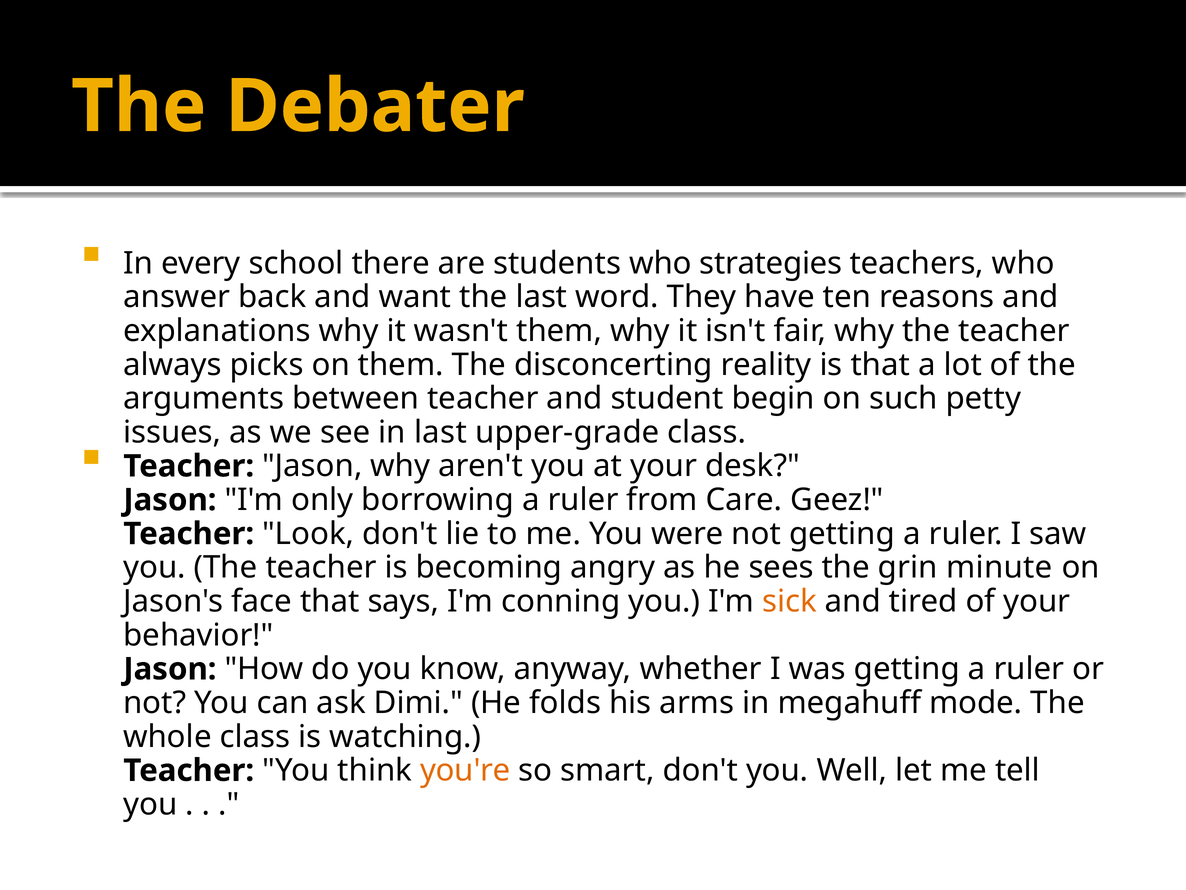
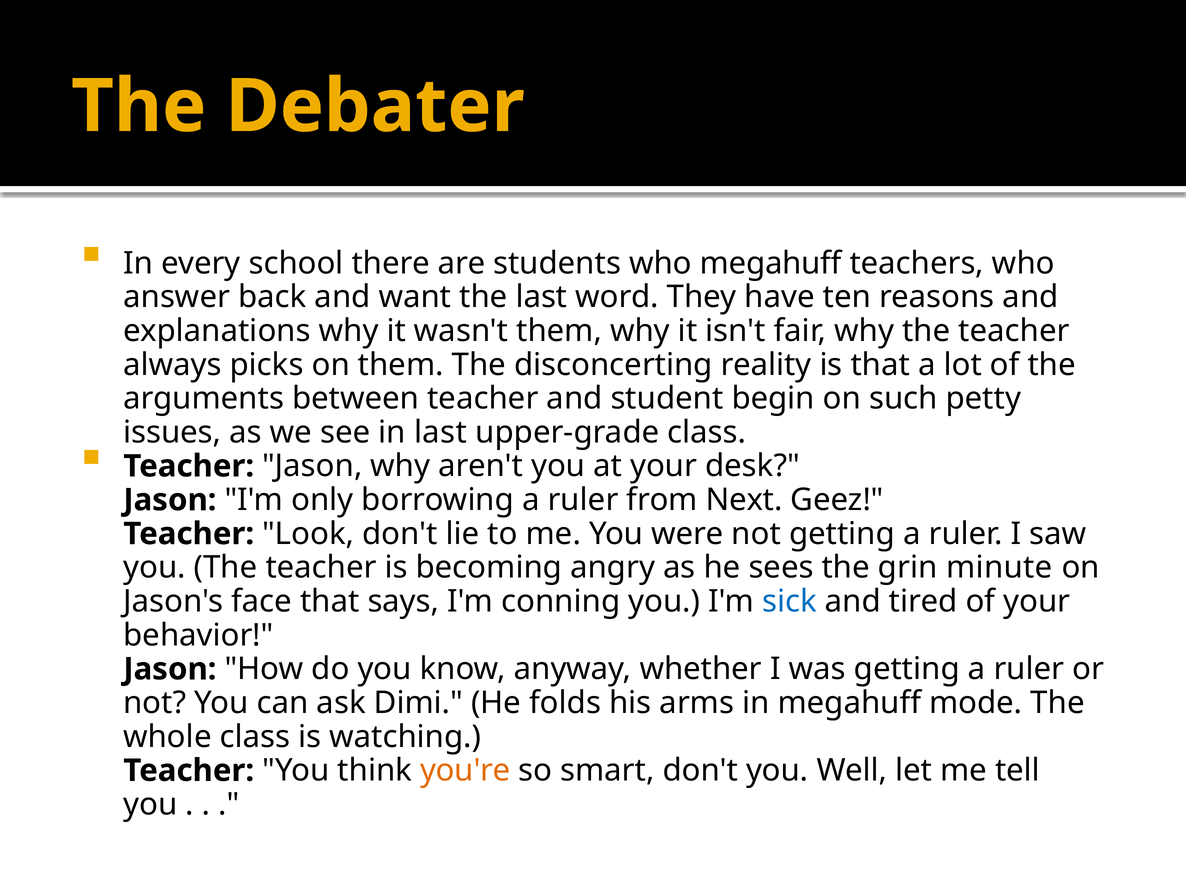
who strategies: strategies -> megahuff (771, 263)
Care: Care -> Next (744, 500)
sick colour: orange -> blue (790, 601)
